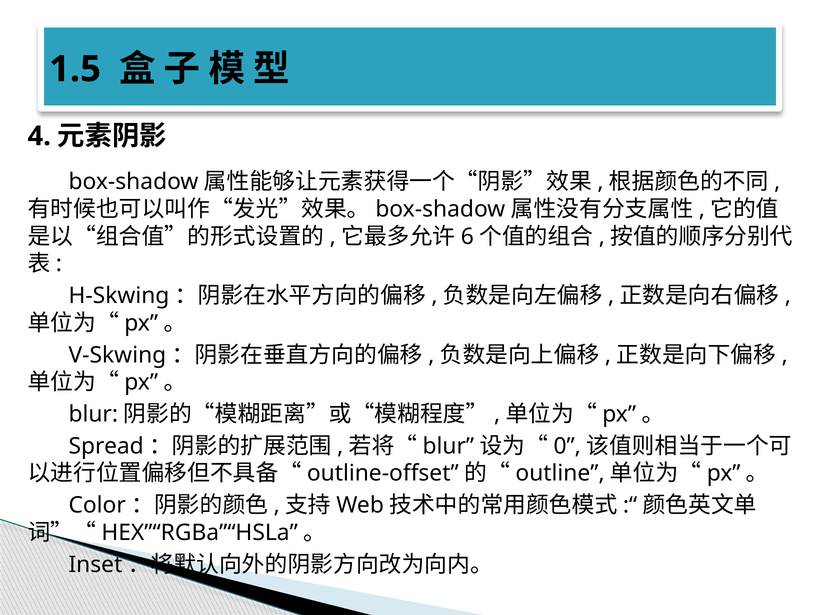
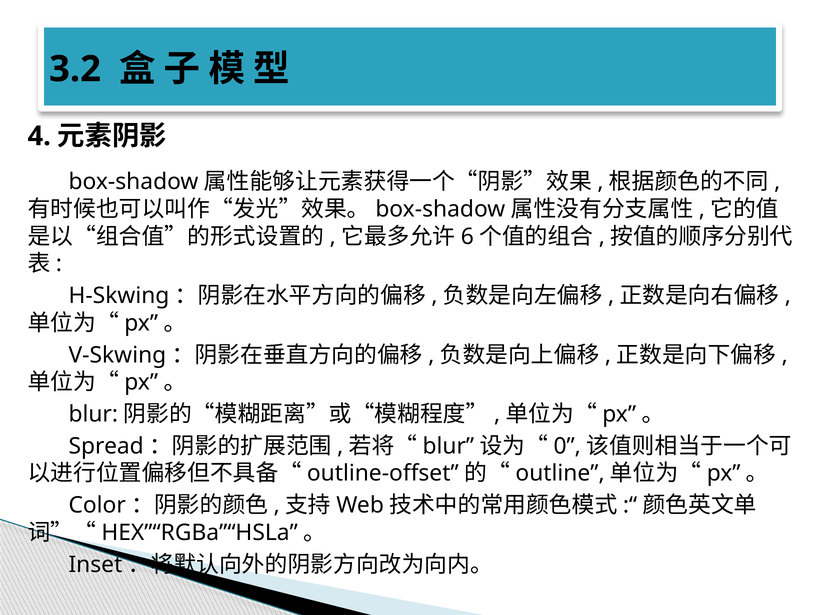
1.5: 1.5 -> 3.2 (75, 69)
